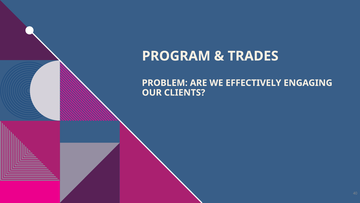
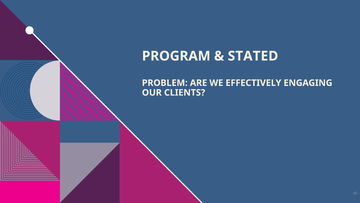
TRADES: TRADES -> STATED (253, 56)
